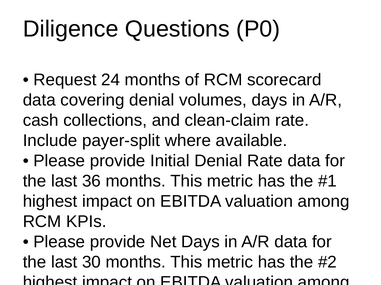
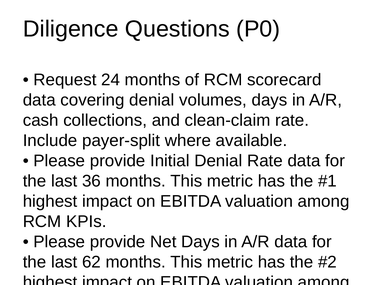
30: 30 -> 62 (92, 263)
